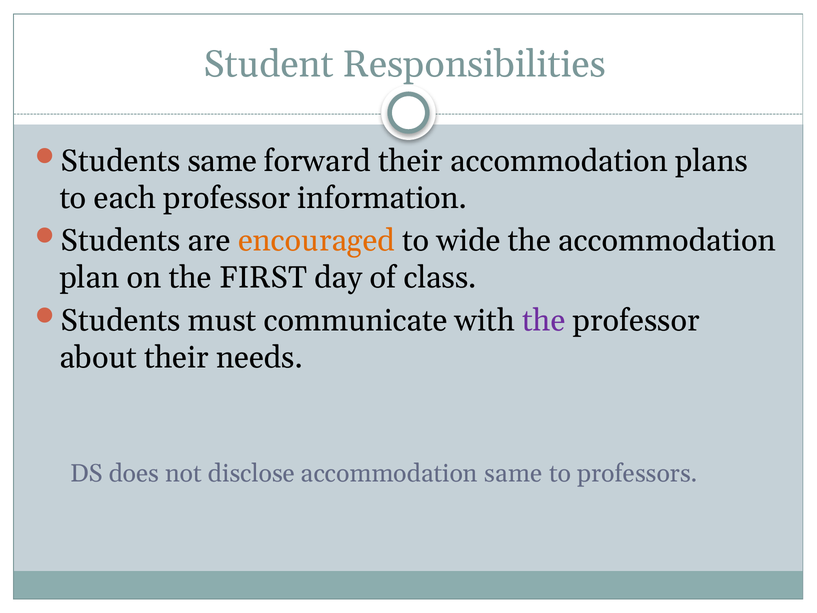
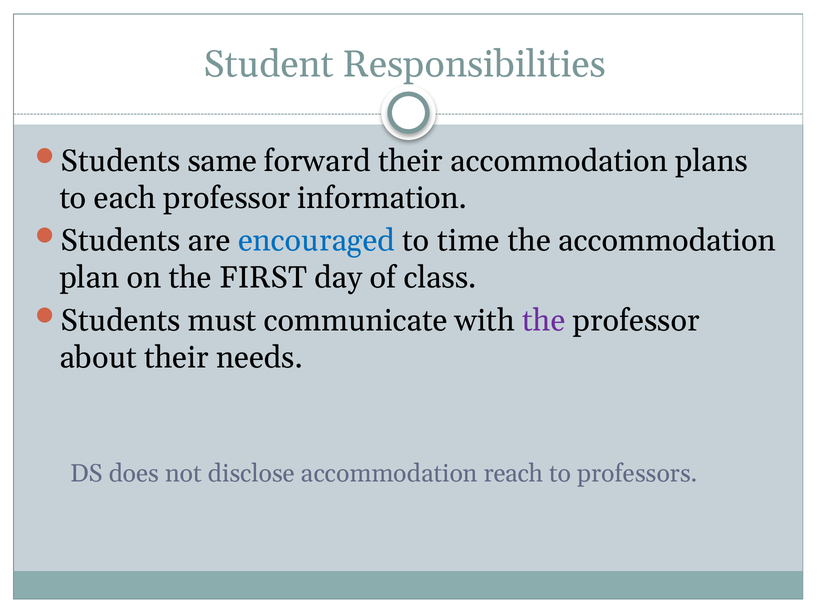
encouraged colour: orange -> blue (317, 241)
wide: wide -> time (469, 241)
accommodation same: same -> reach (514, 473)
